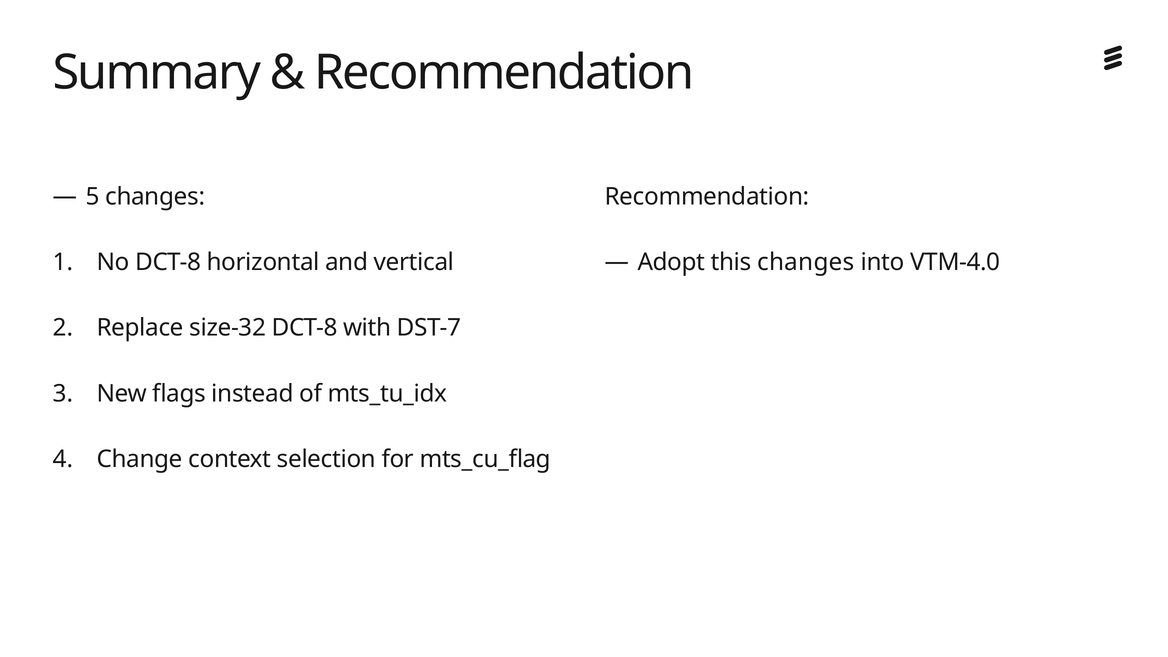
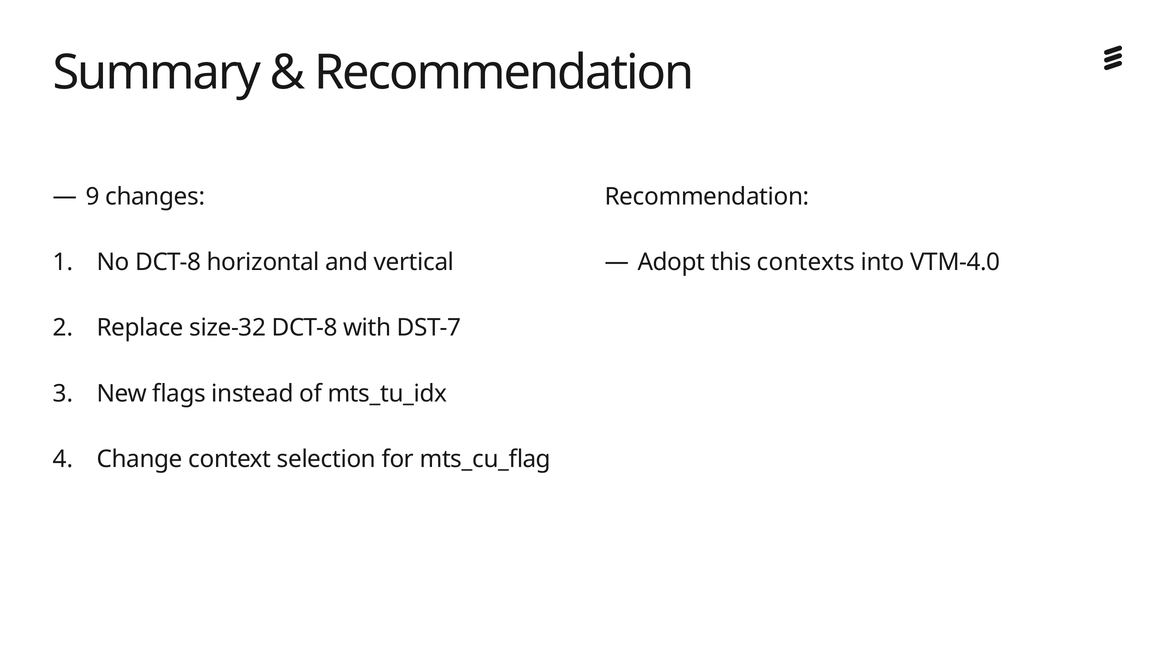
5: 5 -> 9 (93, 196)
this changes: changes -> contexts (806, 262)
